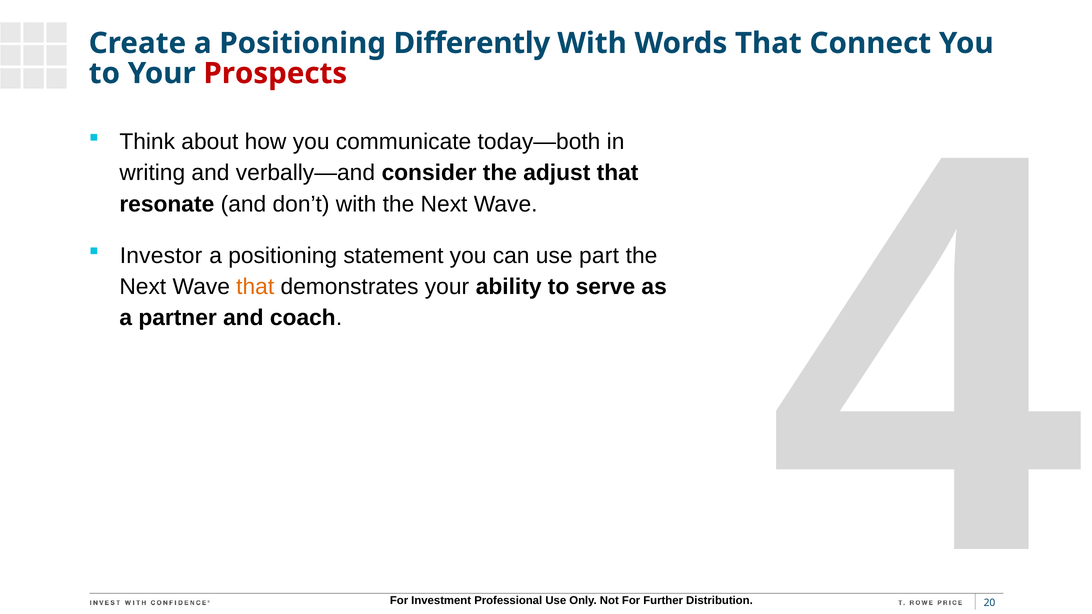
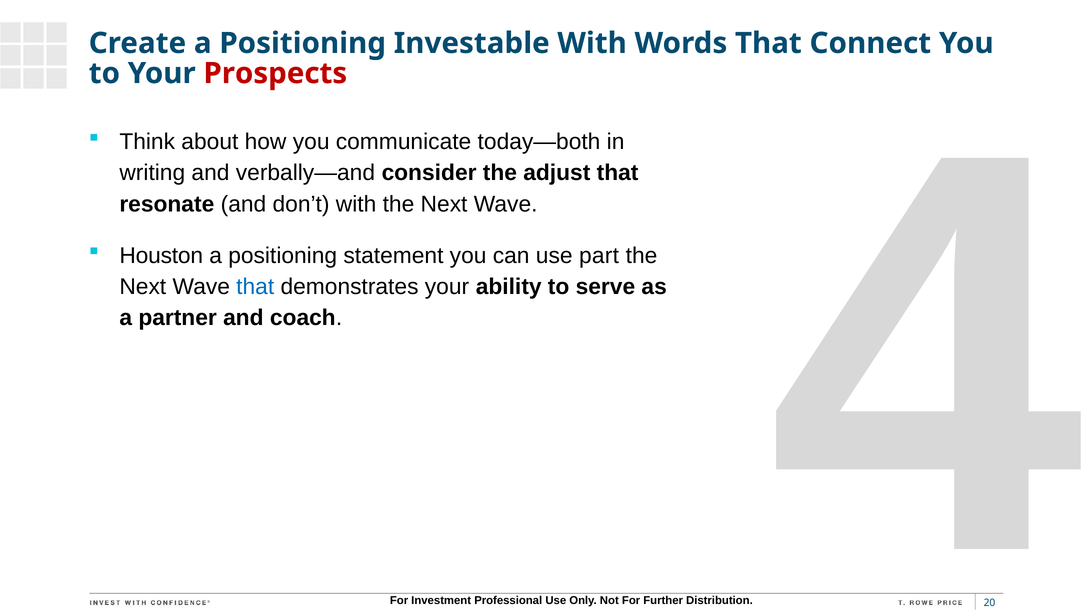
Differently: Differently -> Investable (472, 43)
Investor: Investor -> Houston (161, 256)
that colour: orange -> blue (255, 287)
